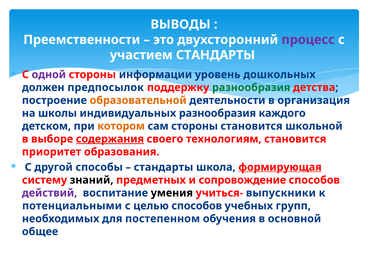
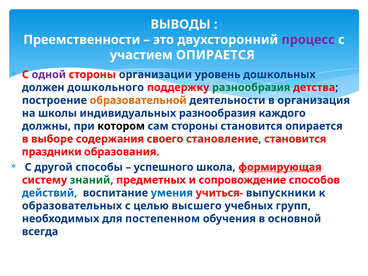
участием СТАНДАРТЫ: СТАНДАРТЫ -> ОПИРАЕТСЯ (215, 55)
информации: информации -> организации (155, 75)
предпосылок: предпосылок -> дошкольного (106, 87)
детском: детском -> должны (46, 126)
котором colour: orange -> black (121, 126)
становится школьной: школьной -> опирается (314, 126)
содержания underline: present -> none (110, 139)
технологиям: технологиям -> становление (224, 139)
приоритет: приоритет -> праздники (52, 152)
стандарты: стандарты -> успешного (164, 167)
знаний colour: black -> green (92, 180)
действий colour: purple -> blue (50, 193)
умения colour: black -> blue (172, 193)
потенциальными: потенциальными -> образовательных (72, 206)
целью способов: способов -> высшего (197, 206)
общее: общее -> всегда (40, 232)
